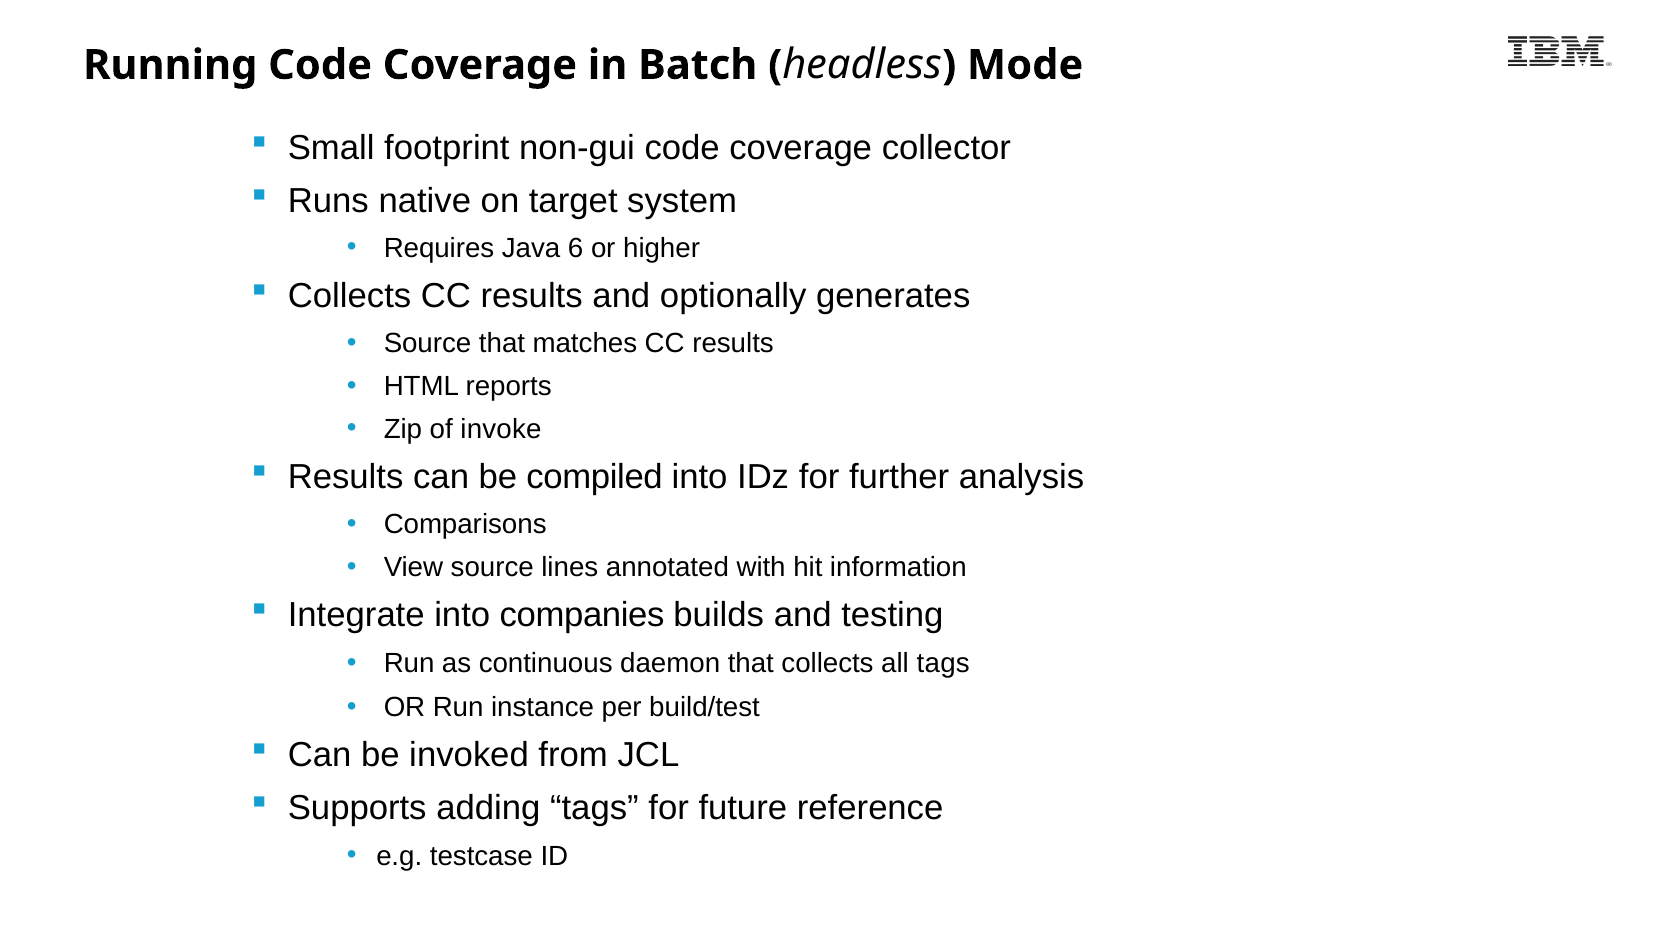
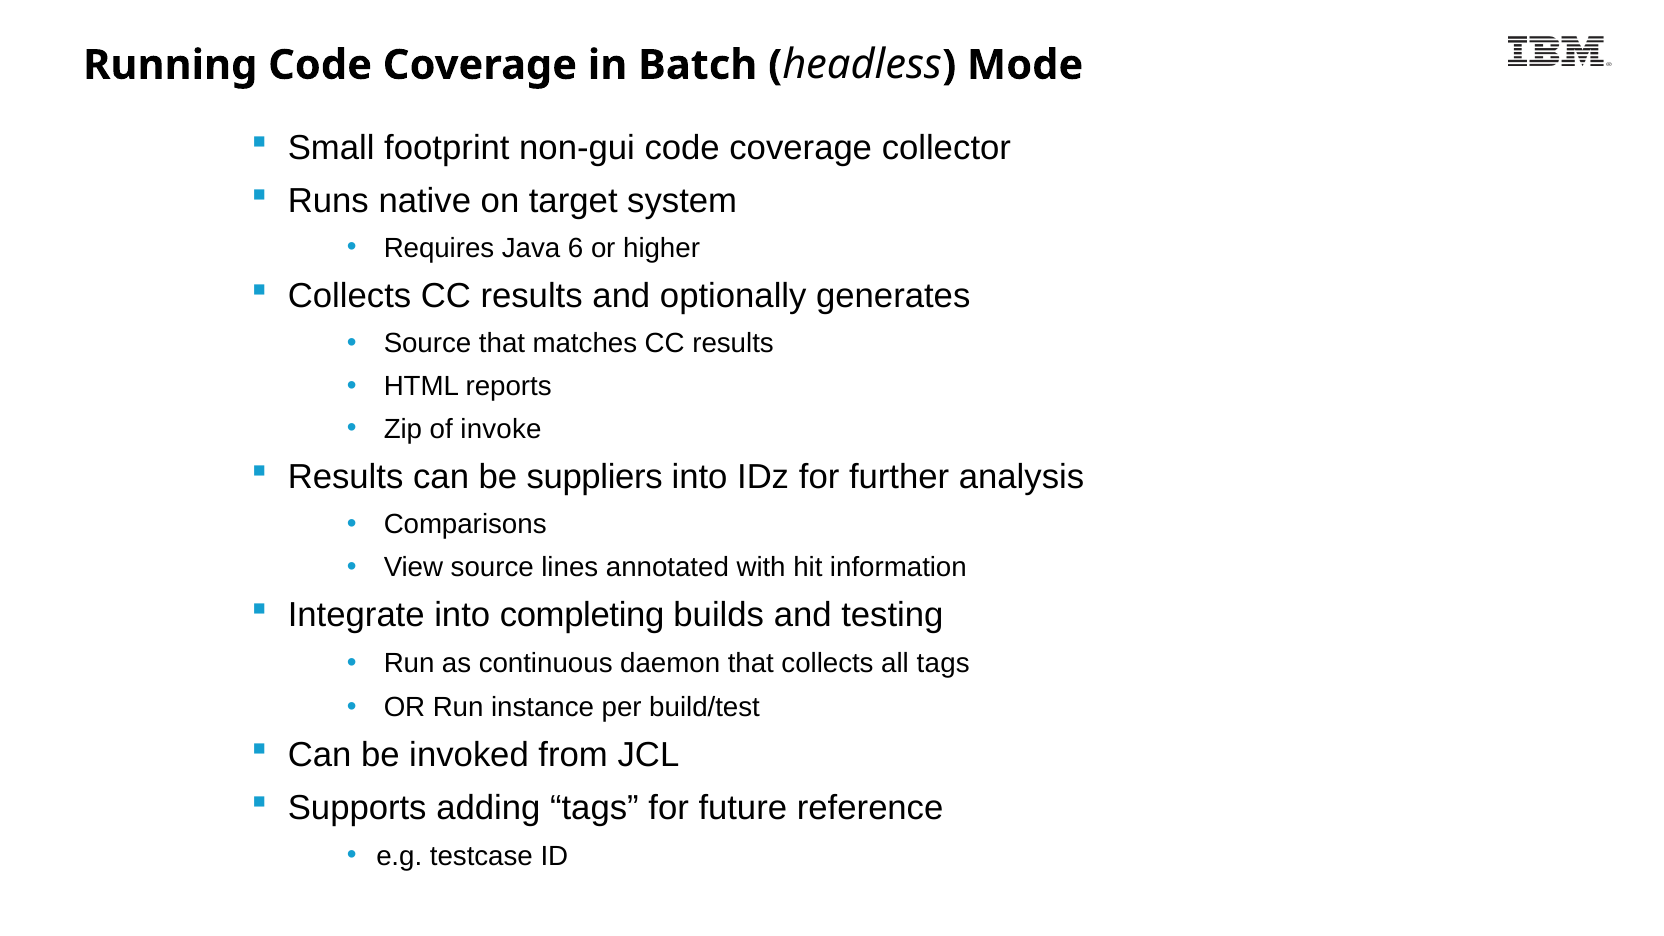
compiled: compiled -> suppliers (595, 477)
companies: companies -> completing (582, 615)
